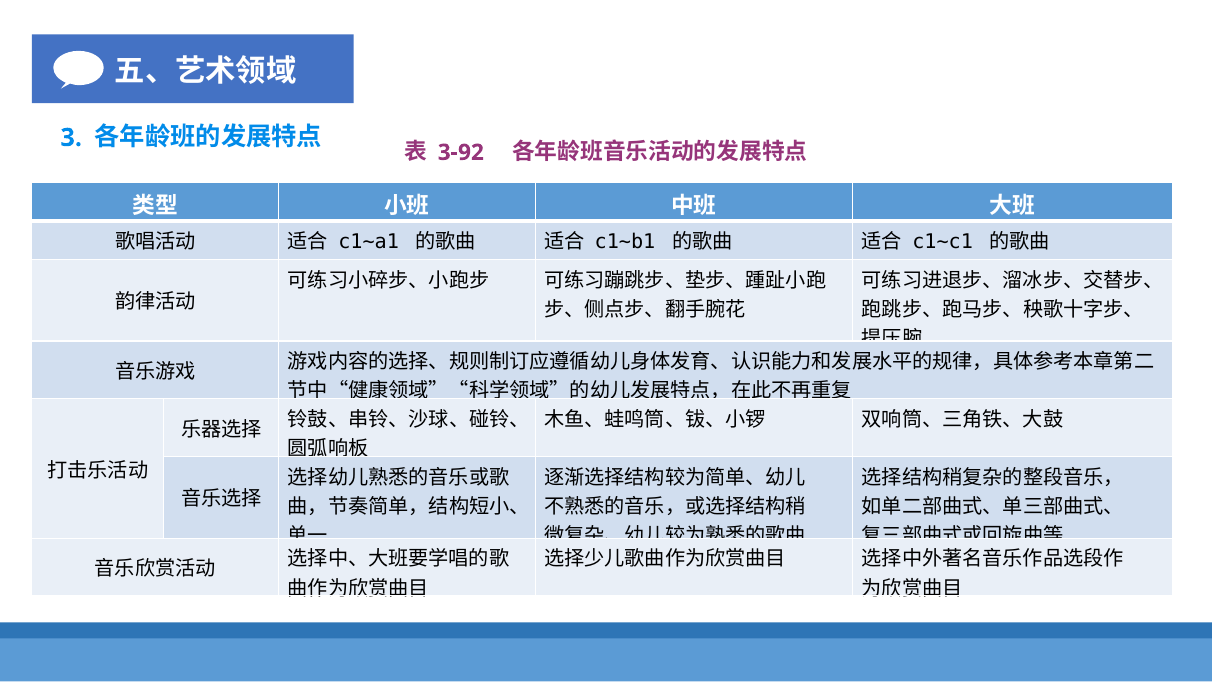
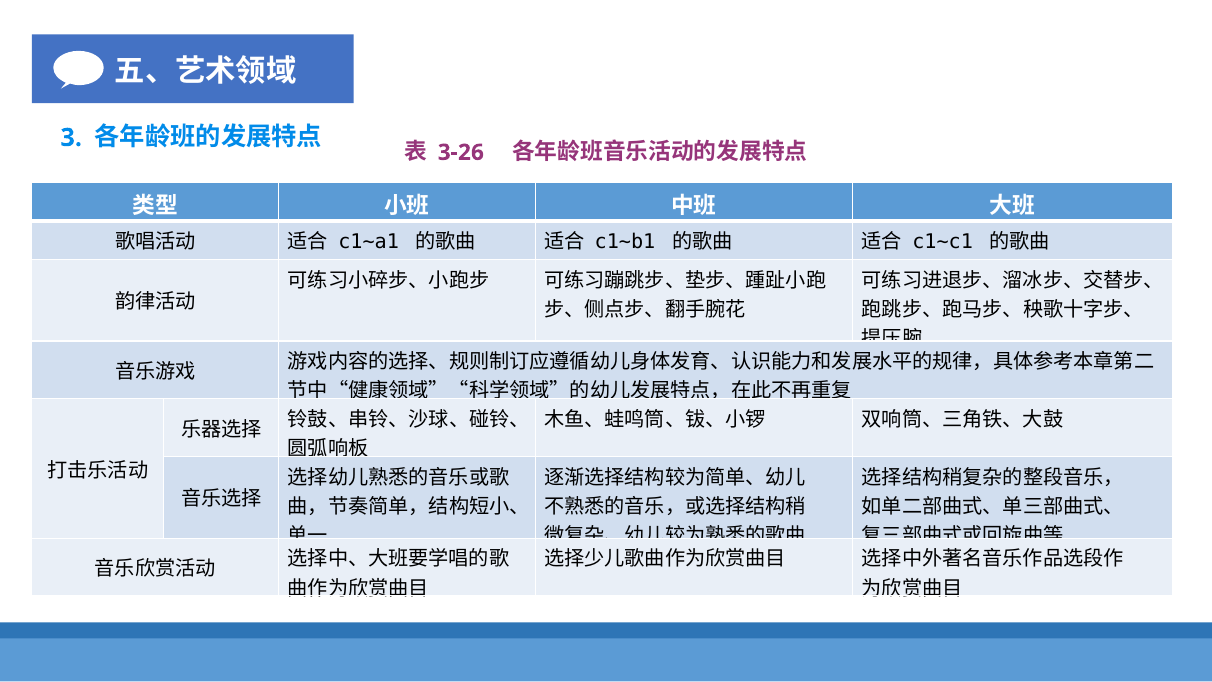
3-92: 3-92 -> 3-26 (461, 152)
